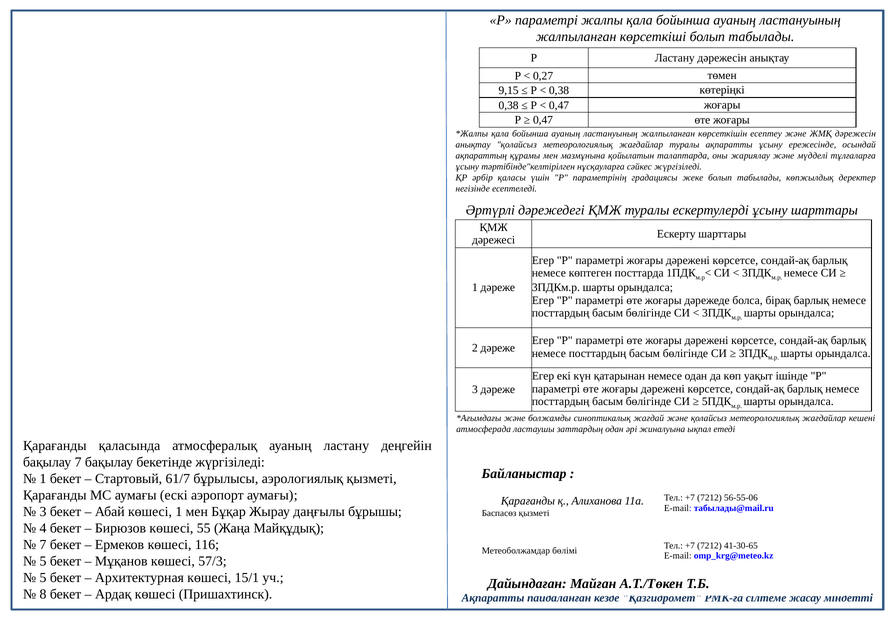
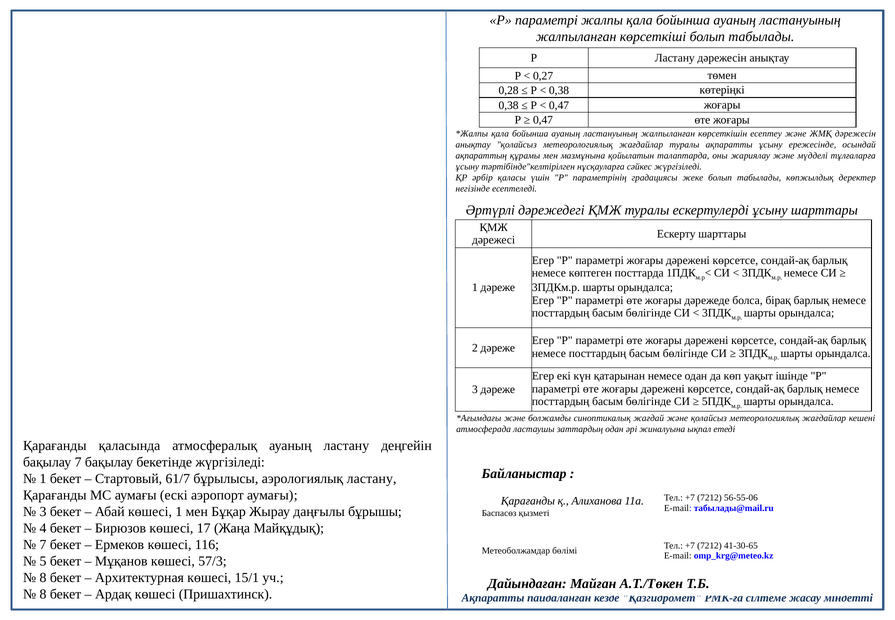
9,15: 9,15 -> 0,28 (509, 91)
аэрологиялық қызметі: қызметі -> ластану (372, 478)
55: 55 -> 17 (204, 528)
5: 5 -> 8 (43, 577)
